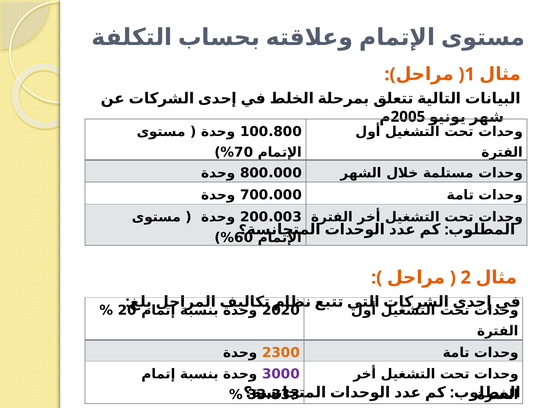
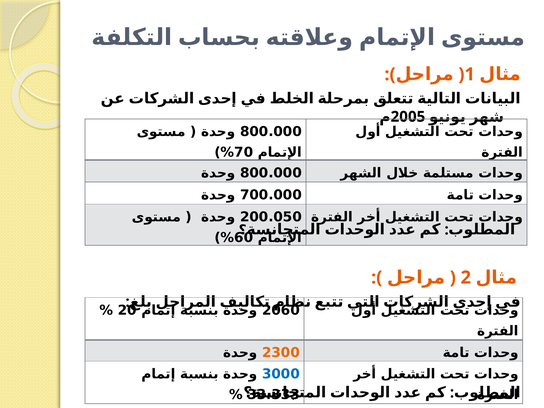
100.800: 100.800 -> 800.000 (271, 132)
200.003: 200.003 -> 200.050 (271, 217)
2020: 2020 -> 2060 (281, 310)
3000 colour: purple -> blue (281, 374)
